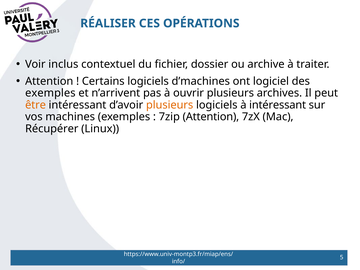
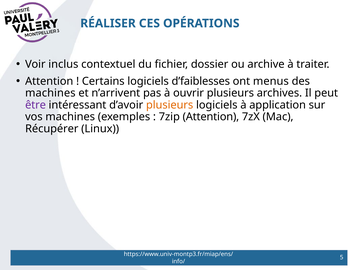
d’machines: d’machines -> d’faiblesses (201, 81)
logiciel: logiciel -> menus (271, 81)
exemples: exemples -> machines (50, 93)
être colour: orange -> purple (36, 105)
à intéressant: intéressant -> application (278, 105)
